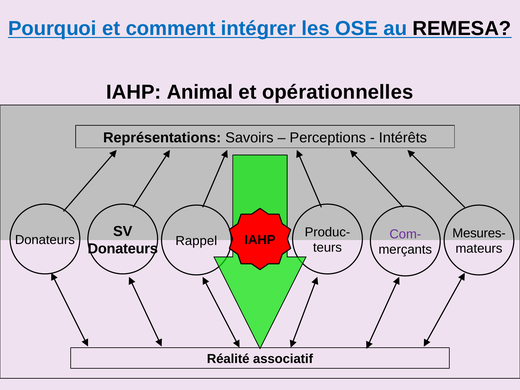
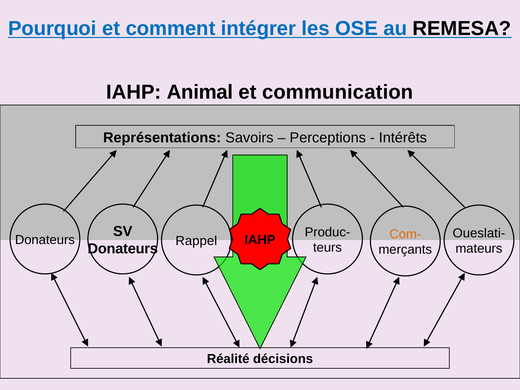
opérationnelles: opérationnelles -> communication (338, 92)
Mesures-: Mesures- -> Oueslati- (479, 233)
Com- colour: purple -> orange (405, 234)
associatif: associatif -> décisions (283, 359)
